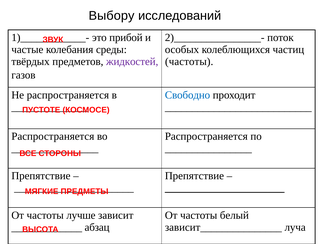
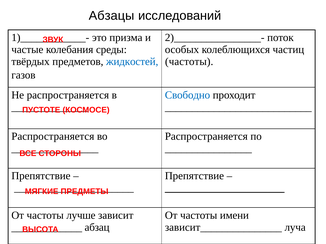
Выбору: Выбору -> Абзацы (112, 16)
прибой: прибой -> призма (126, 38)
жидкостей colour: purple -> blue (132, 62)
белый: белый -> имени (234, 216)
